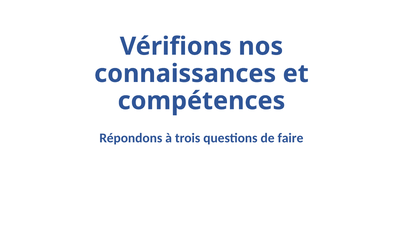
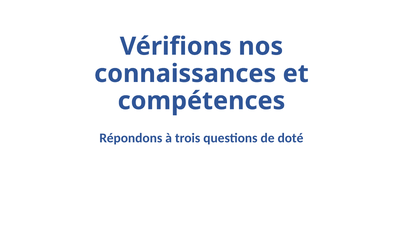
faire: faire -> doté (290, 138)
